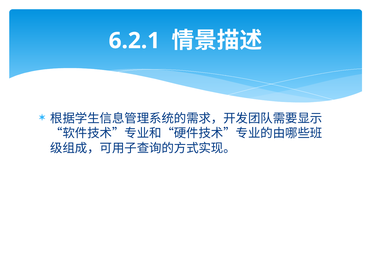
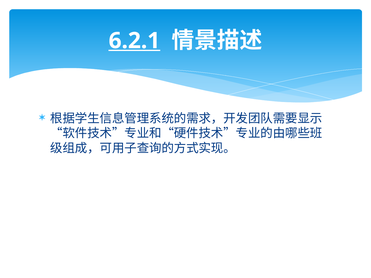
6.2.1 underline: none -> present (134, 41)
